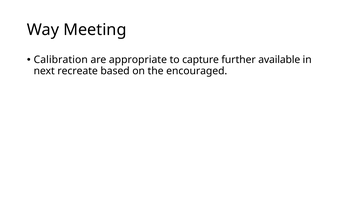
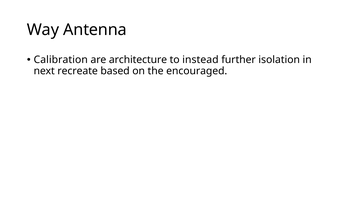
Meeting: Meeting -> Antenna (95, 30)
appropriate: appropriate -> architecture (138, 60)
capture: capture -> instead (200, 60)
available: available -> isolation (279, 60)
